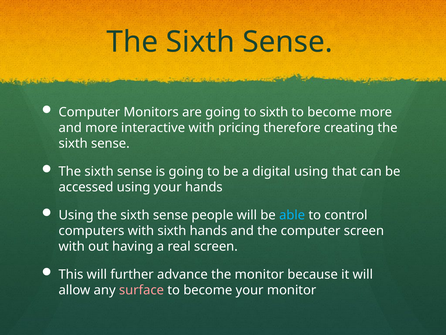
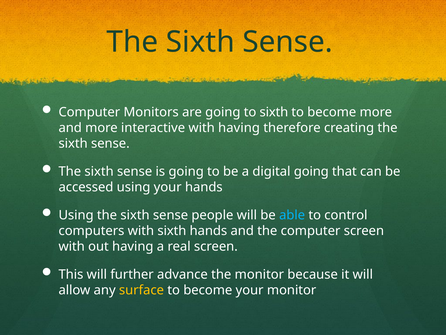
with pricing: pricing -> having (239, 128)
digital using: using -> going (311, 171)
surface colour: pink -> yellow (141, 290)
